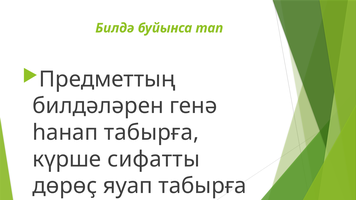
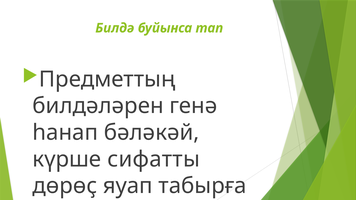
һанап табырға: табырға -> бәләкәй (152, 133)
